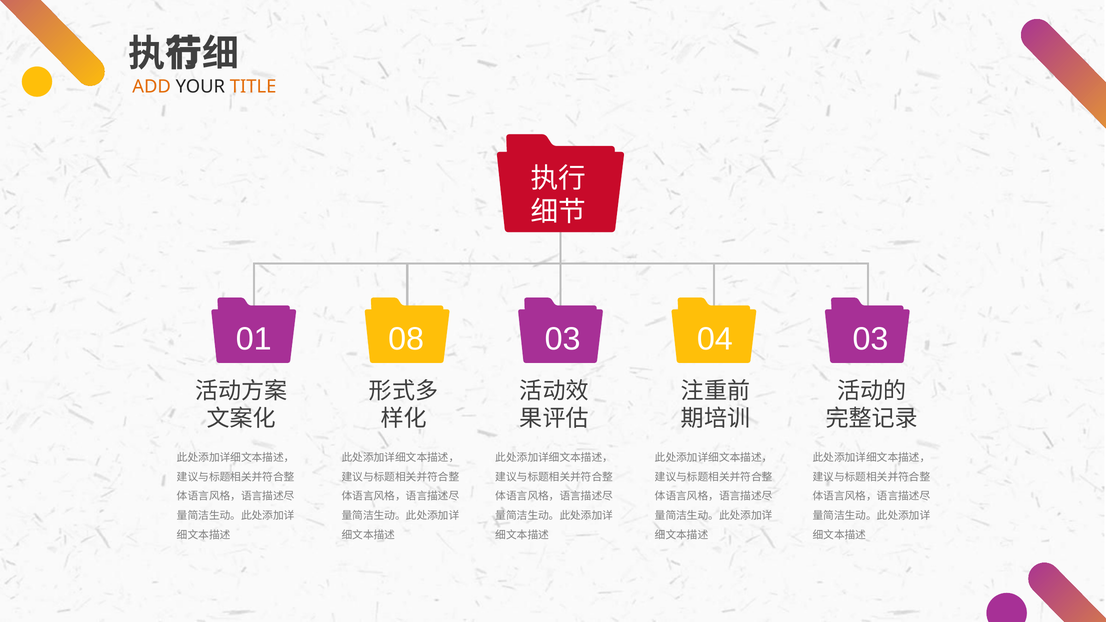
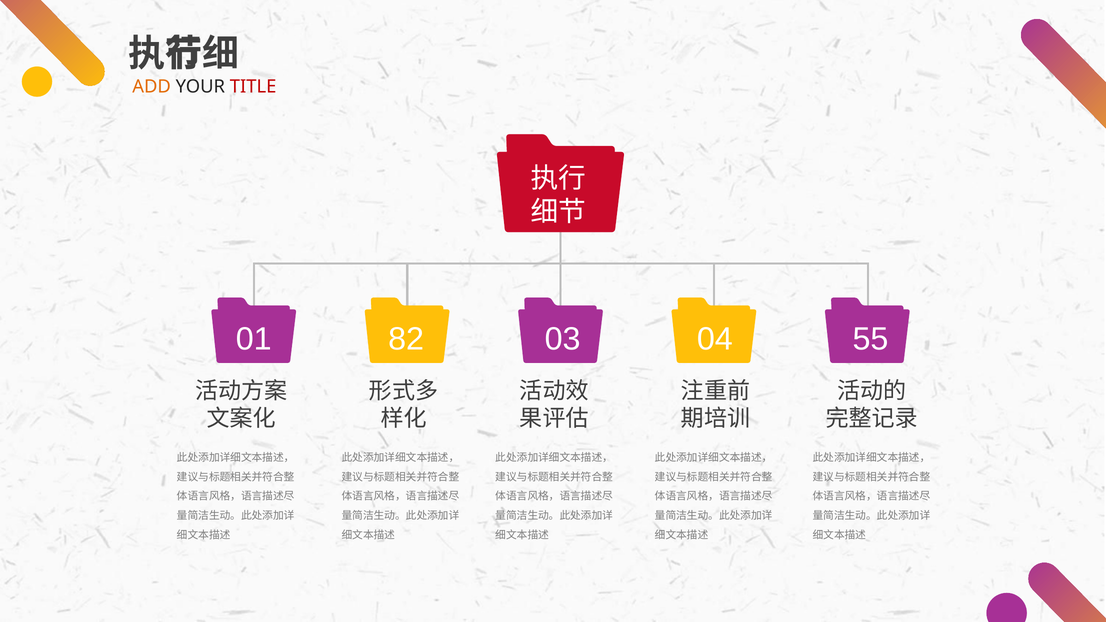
TITLE colour: orange -> red (253, 87)
08: 08 -> 82 (406, 339)
04 03: 03 -> 55 (871, 339)
